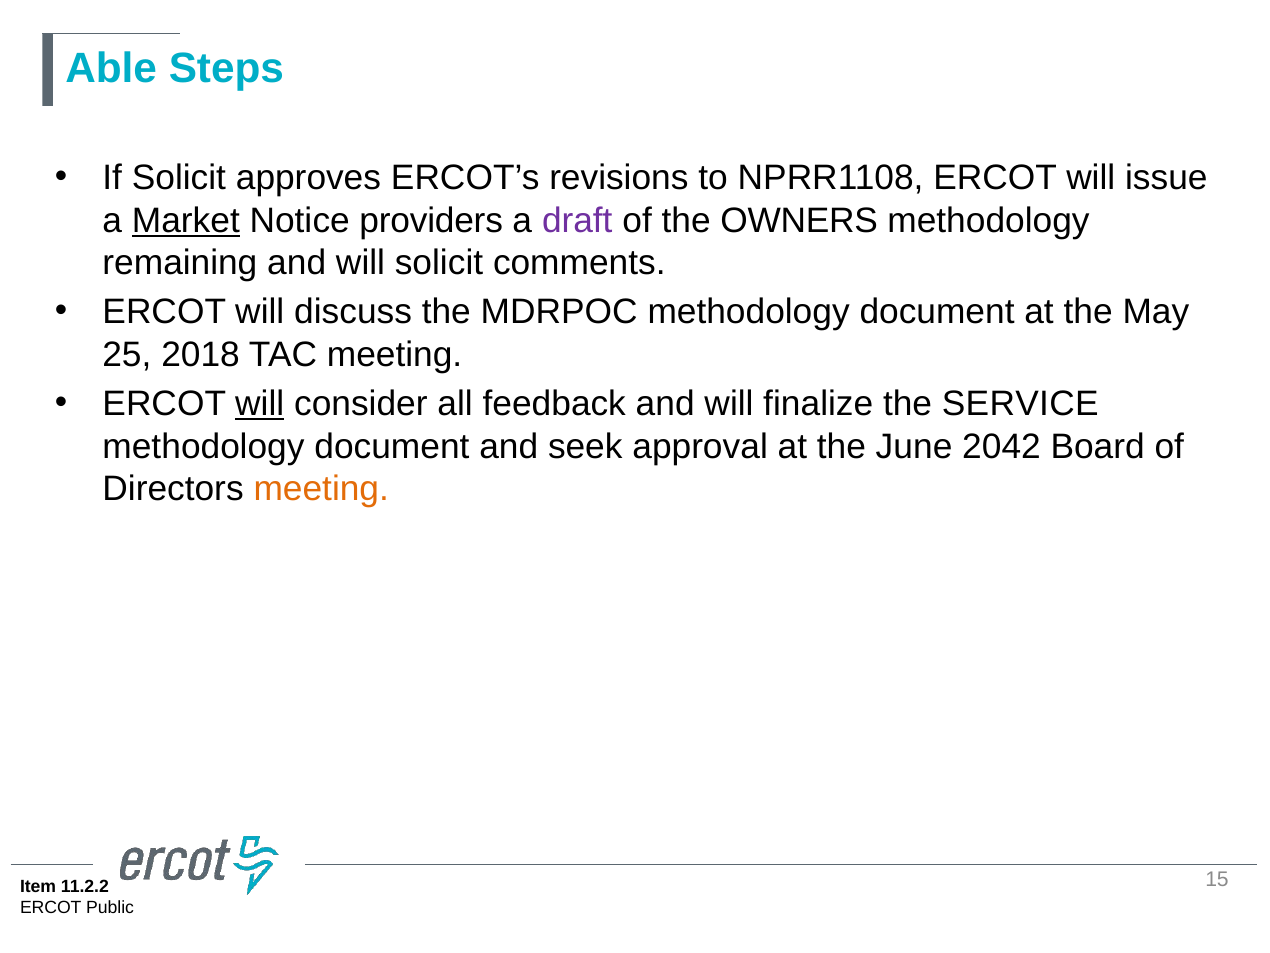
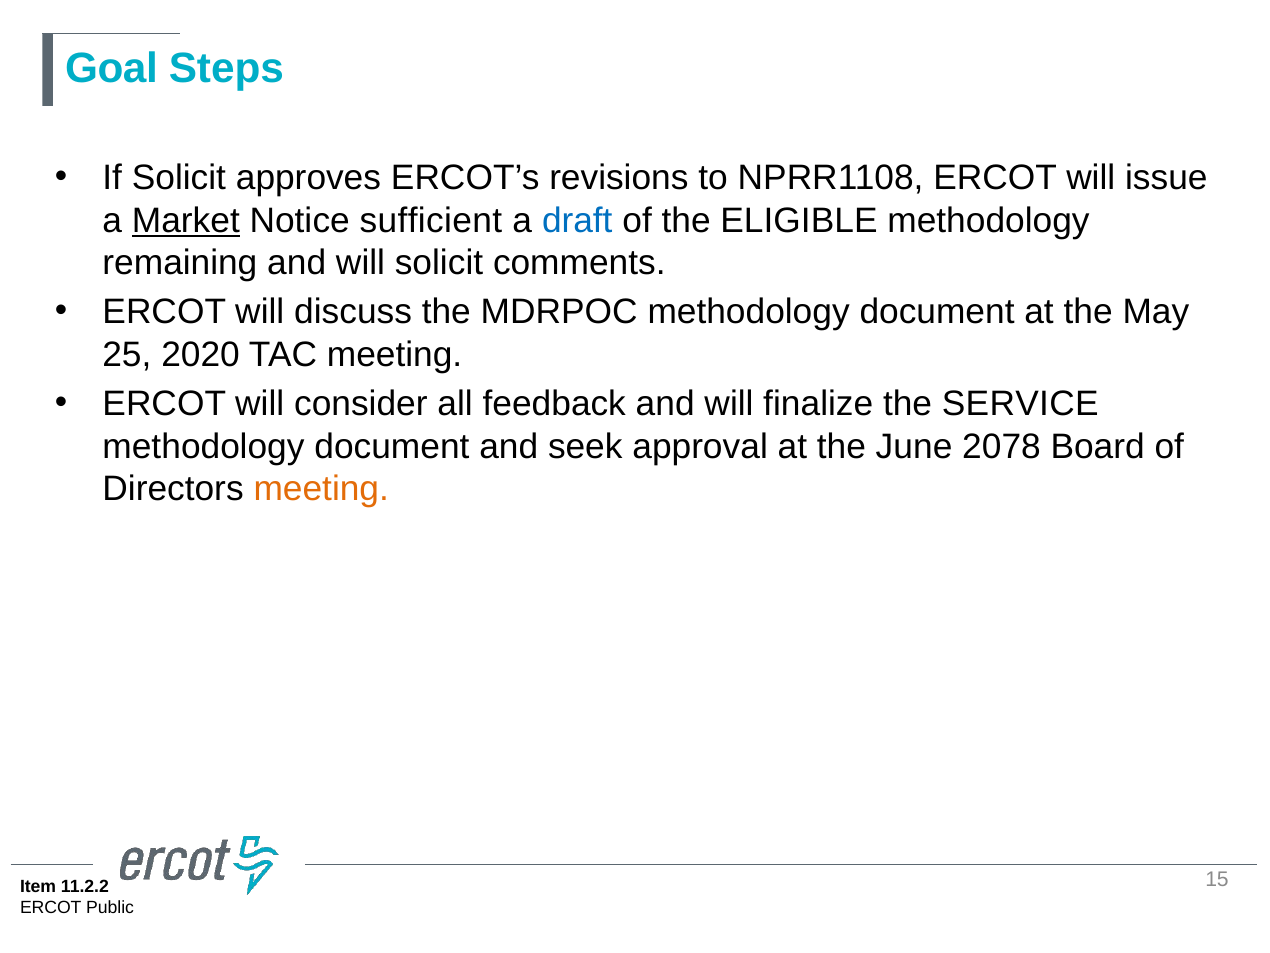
Able: Able -> Goal (111, 68)
providers: providers -> sufficient (431, 220)
draft colour: purple -> blue (577, 220)
OWNERS: OWNERS -> ELIGIBLE (799, 220)
2018: 2018 -> 2020 (201, 355)
will underline: present -> none (260, 404)
2042: 2042 -> 2078 (1001, 446)
